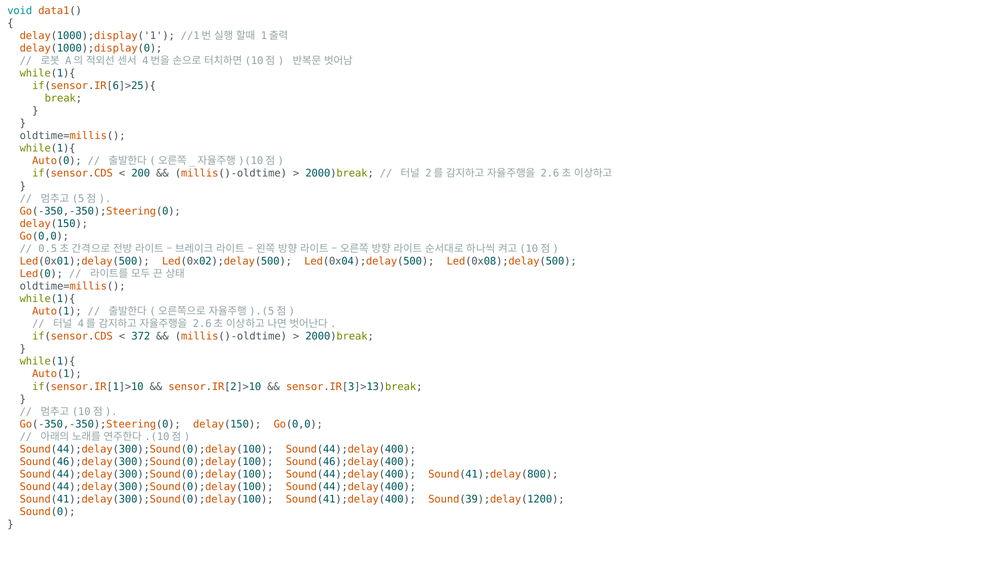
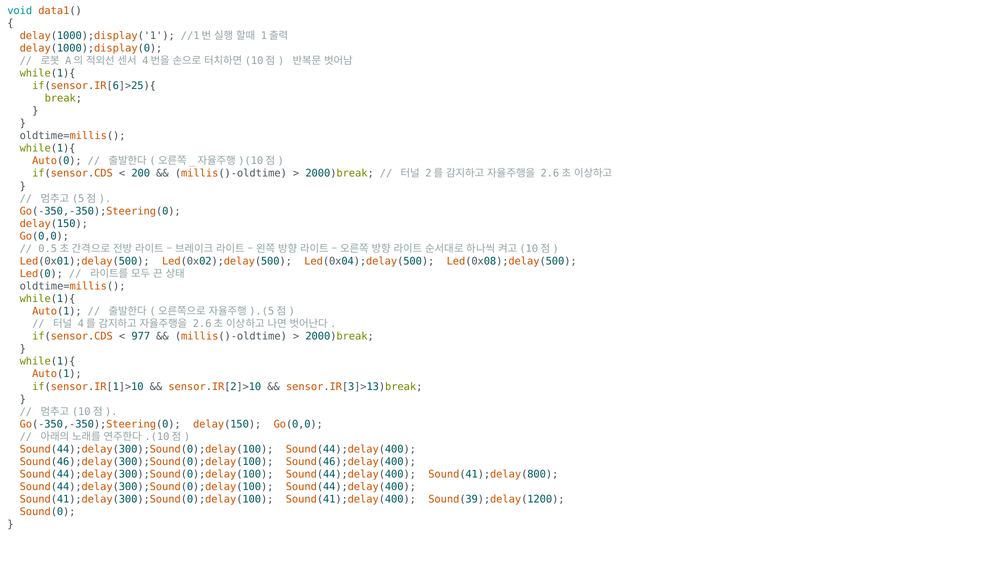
372: 372 -> 977 (141, 336)
